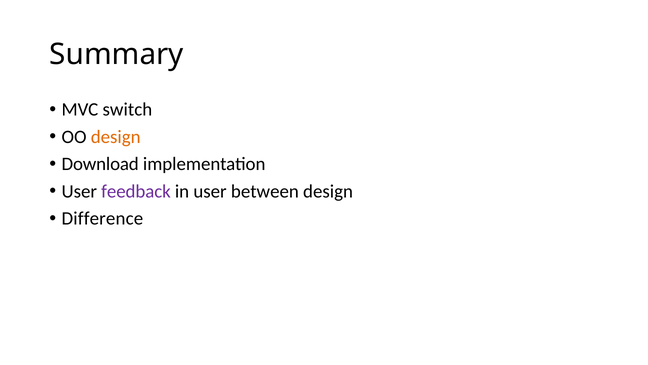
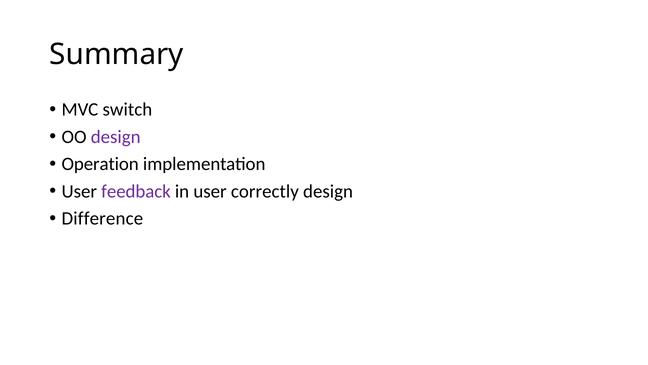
design colour: orange -> purple (116, 137)
Download: Download -> Operation (100, 164)
between: between -> correctly (265, 191)
